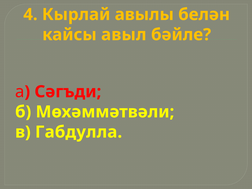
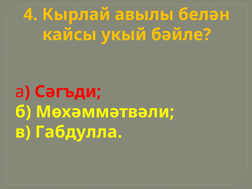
авыл: авыл -> укый (124, 35)
